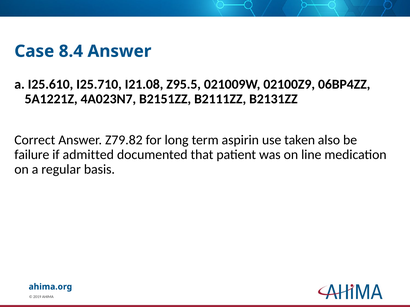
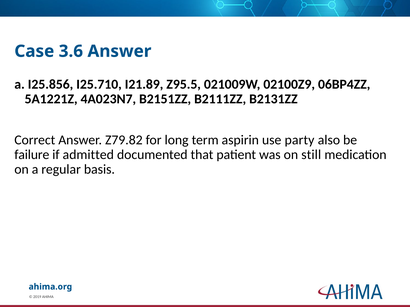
8.4: 8.4 -> 3.6 (71, 51)
I25.610: I25.610 -> I25.856 (51, 85)
I21.08: I21.08 -> I21.89 (144, 85)
taken: taken -> party (300, 140)
line: line -> still (311, 155)
